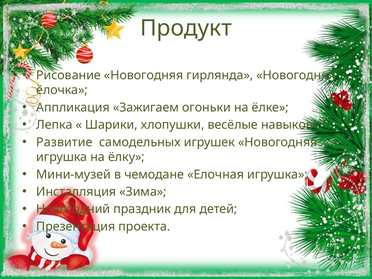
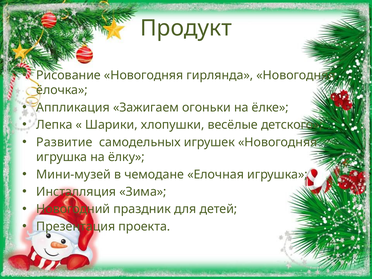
навыков: навыков -> детского (292, 125)
